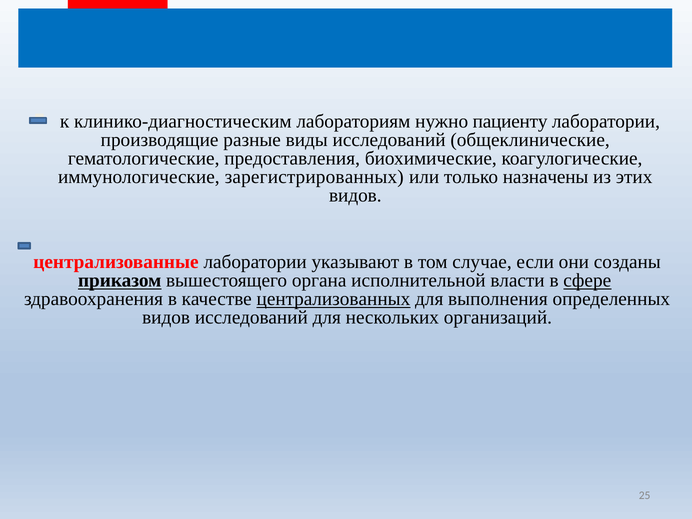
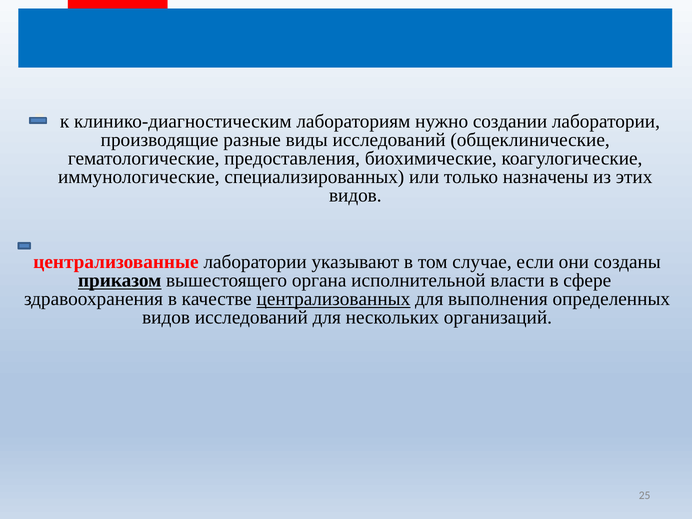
пациенту: пациенту -> создании (510, 121)
зарегистрированных: зарегистрированных -> специализированных (314, 177)
сфере underline: present -> none (587, 281)
